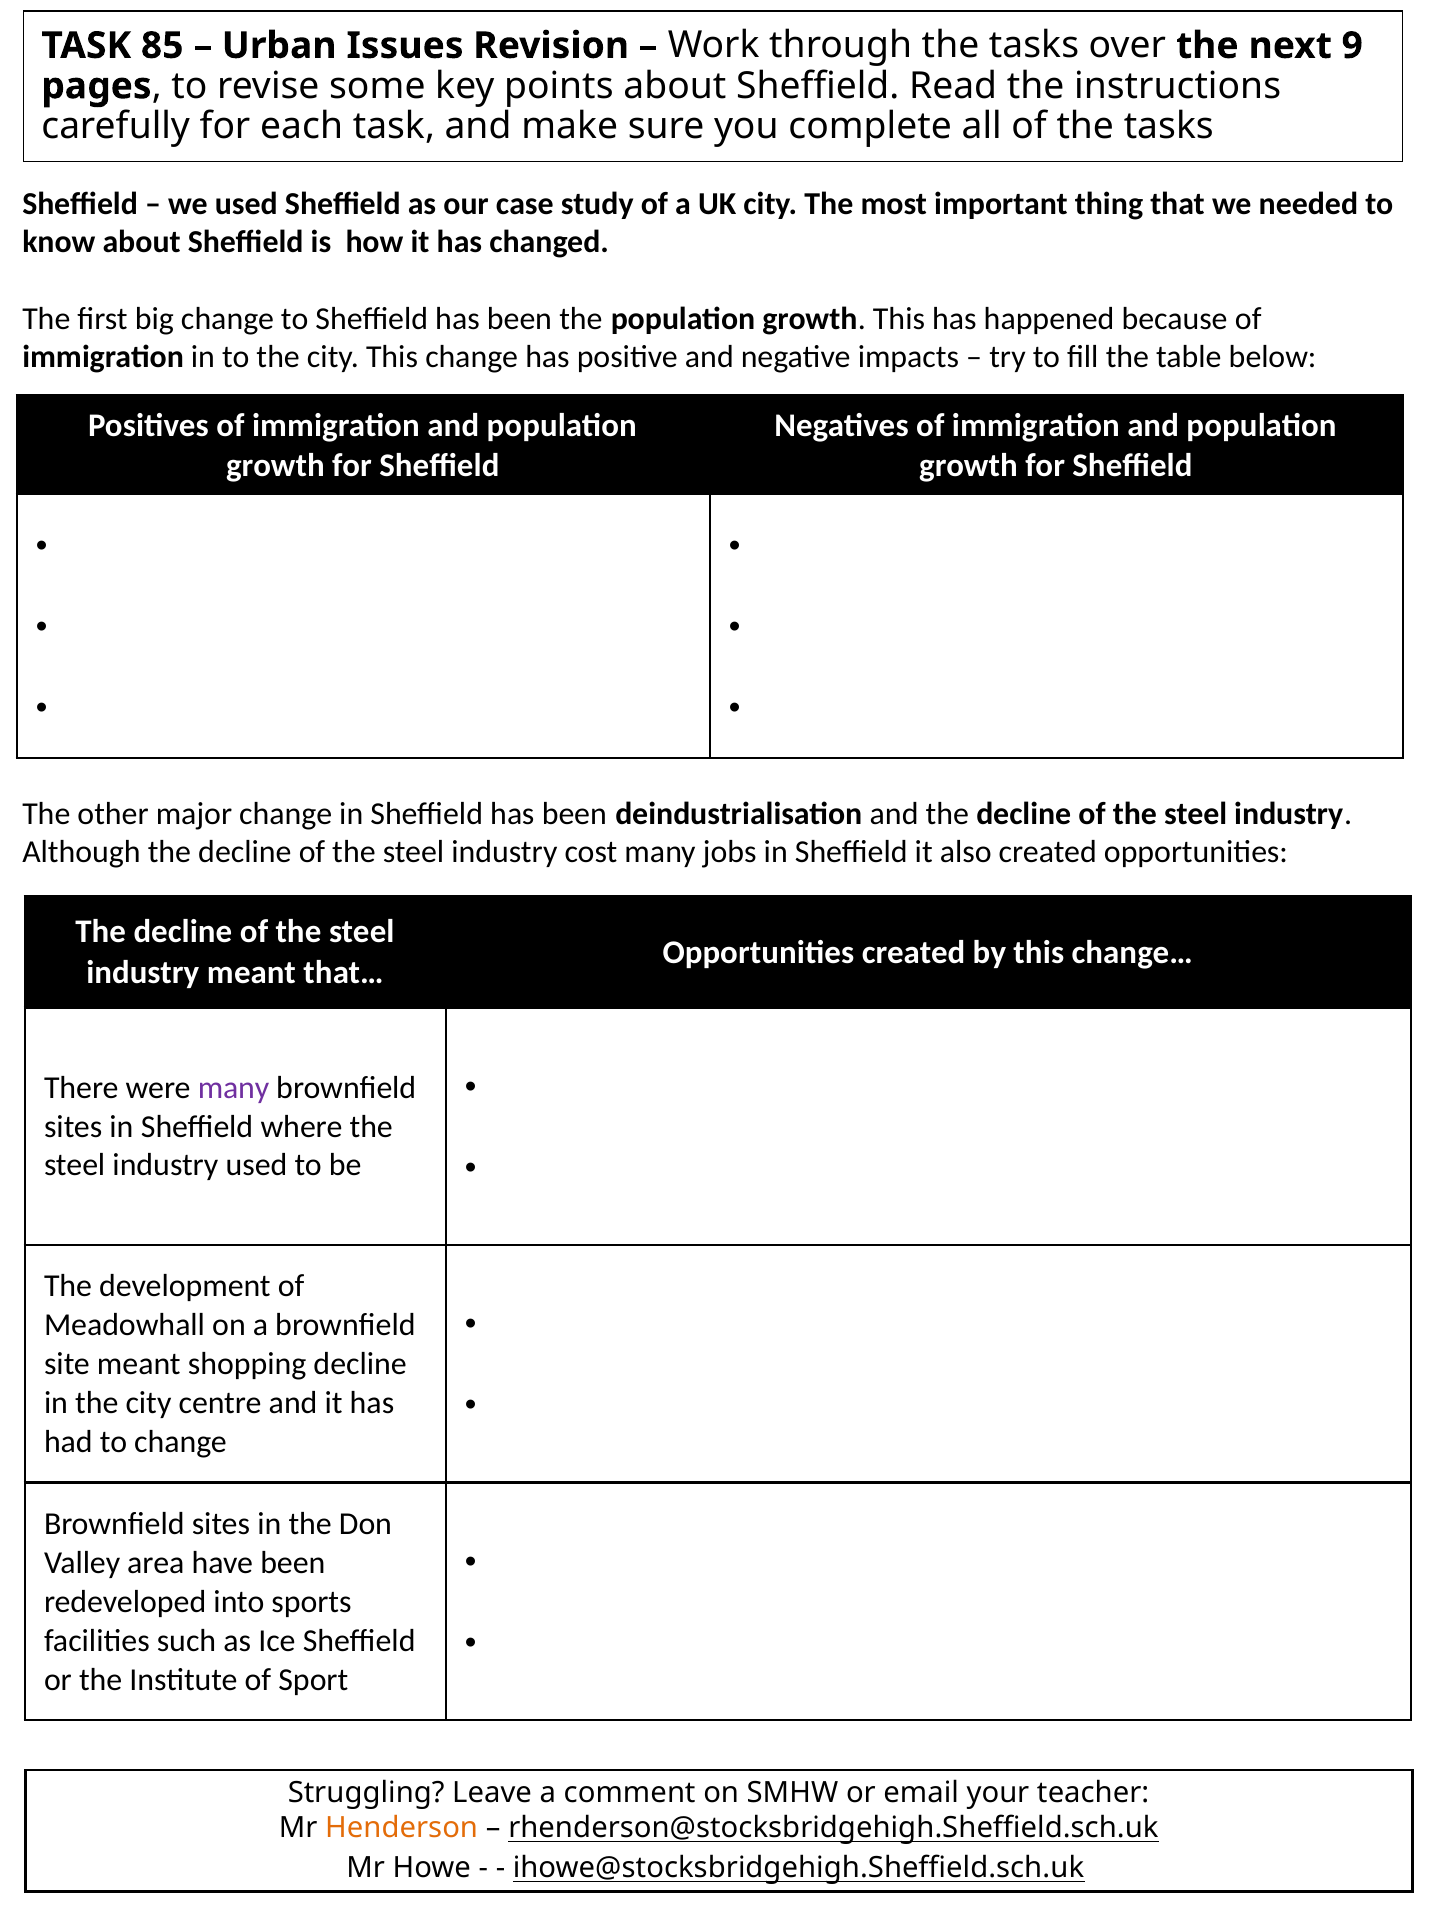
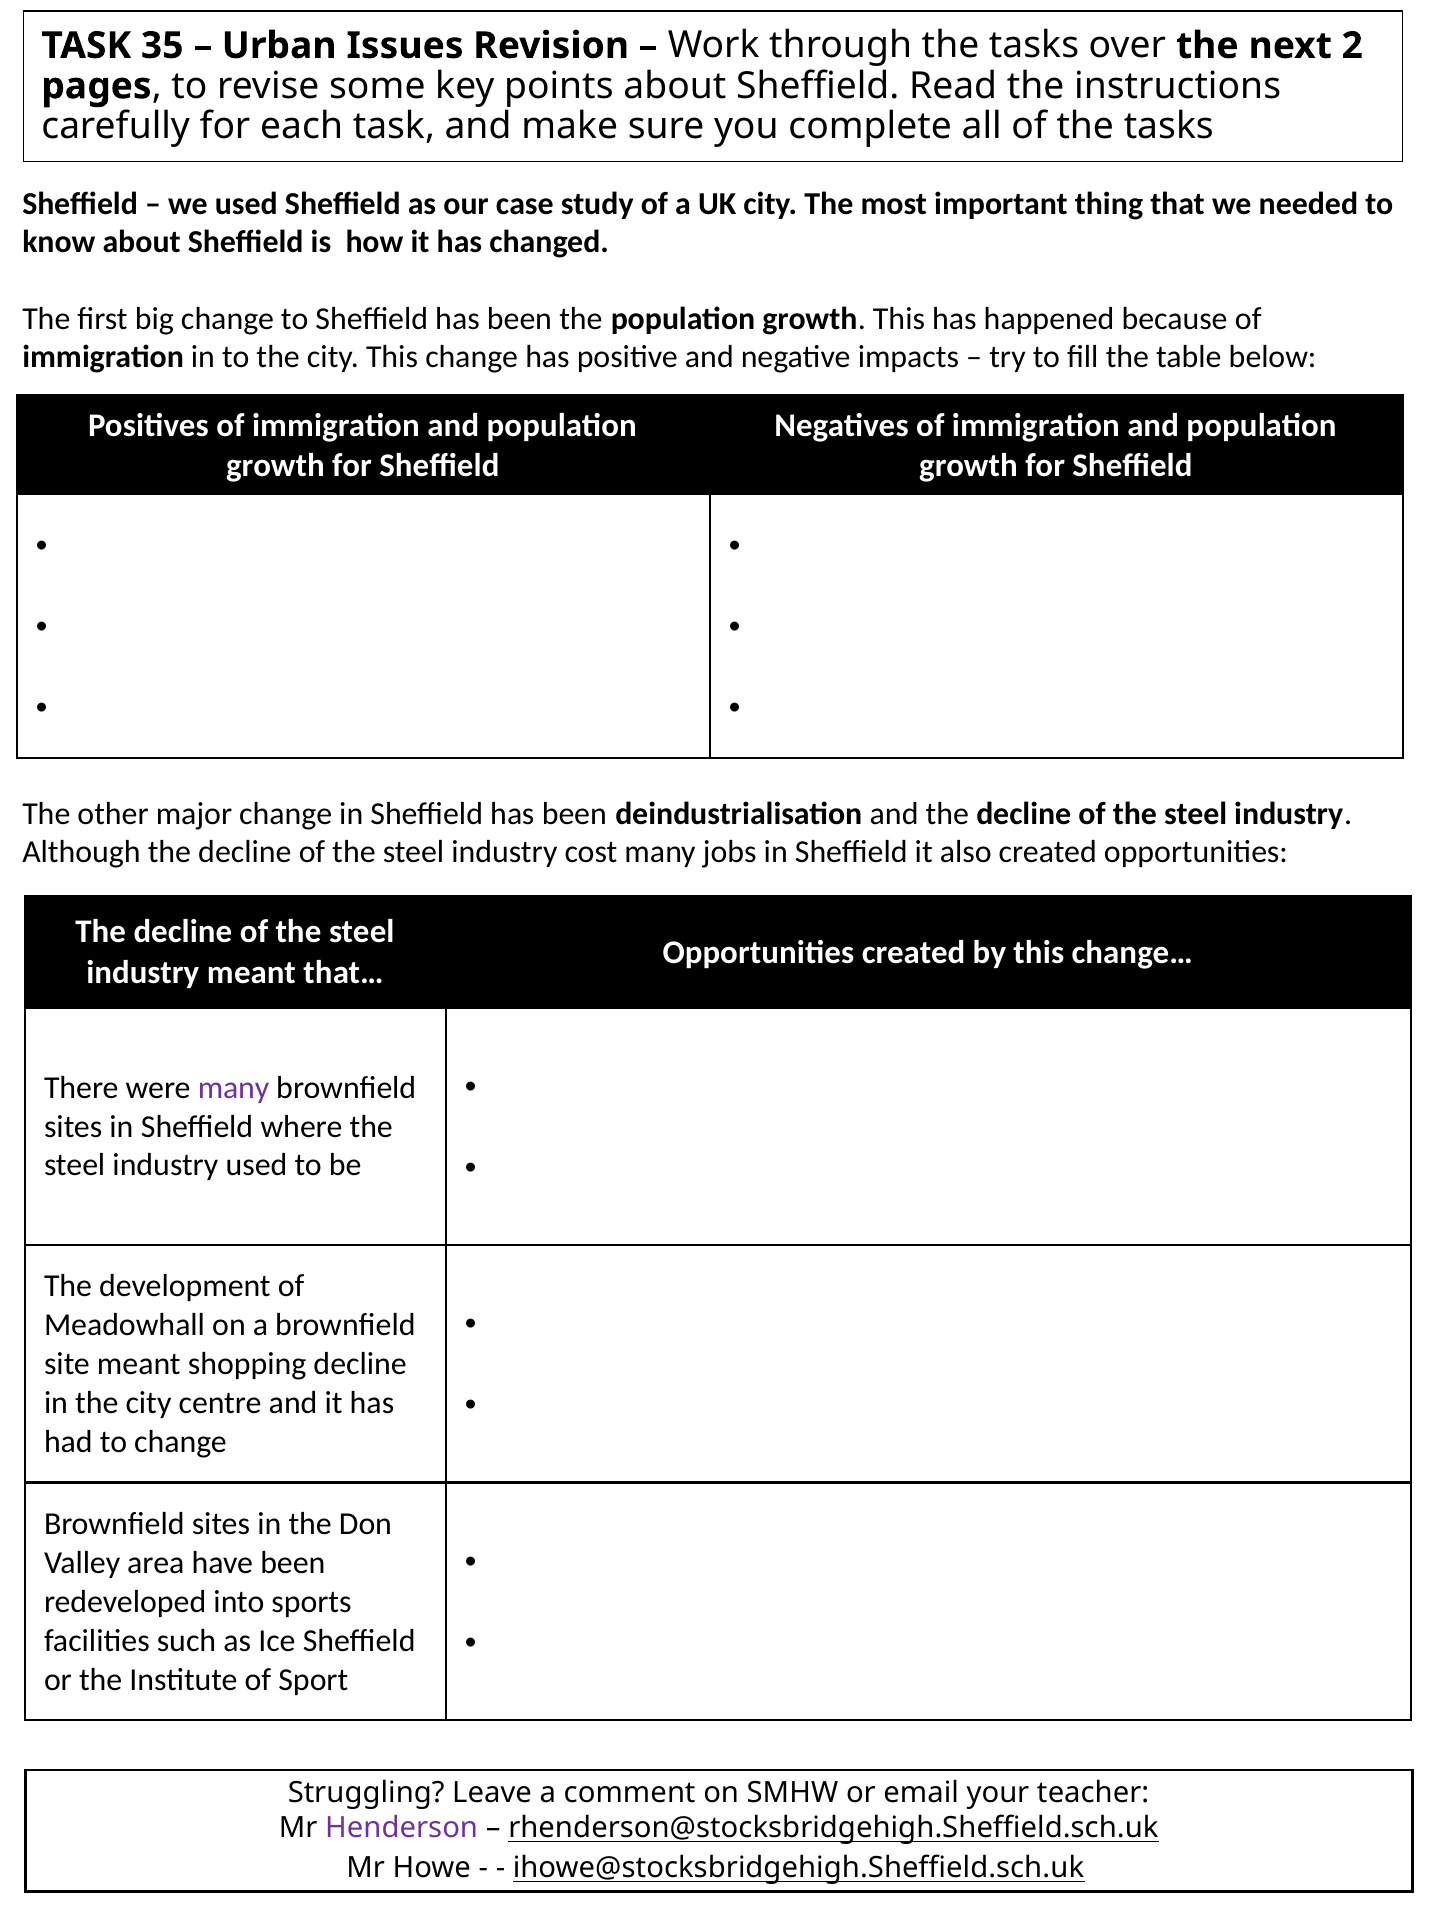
85: 85 -> 35 (162, 46)
9: 9 -> 2 (1352, 46)
Henderson colour: orange -> purple (402, 1828)
